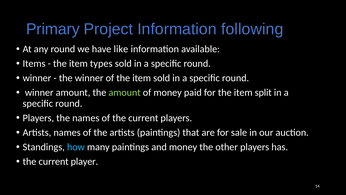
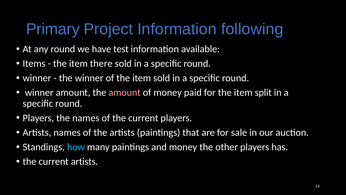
like: like -> test (121, 49)
types: types -> there (101, 63)
amount colour: light green -> pink (125, 92)
current player: player -> artists (84, 161)
